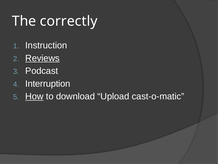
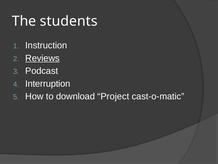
correctly: correctly -> students (69, 21)
How underline: present -> none (34, 96)
Upload: Upload -> Project (113, 96)
